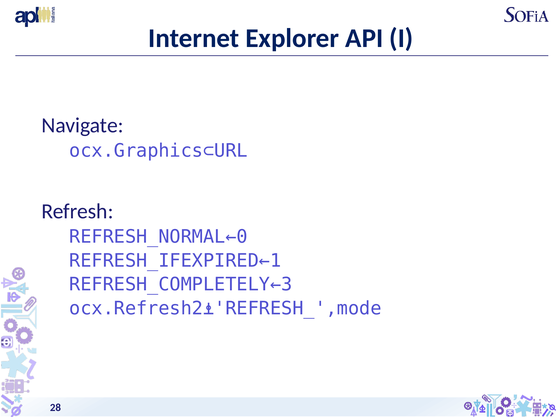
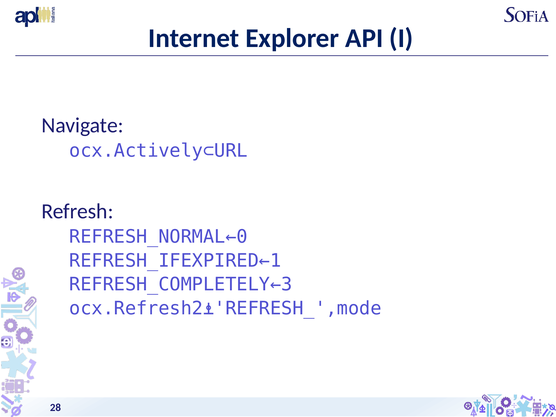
ocx.Graphics⊂URL: ocx.Graphics⊂URL -> ocx.Actively⊂URL (159, 151)
